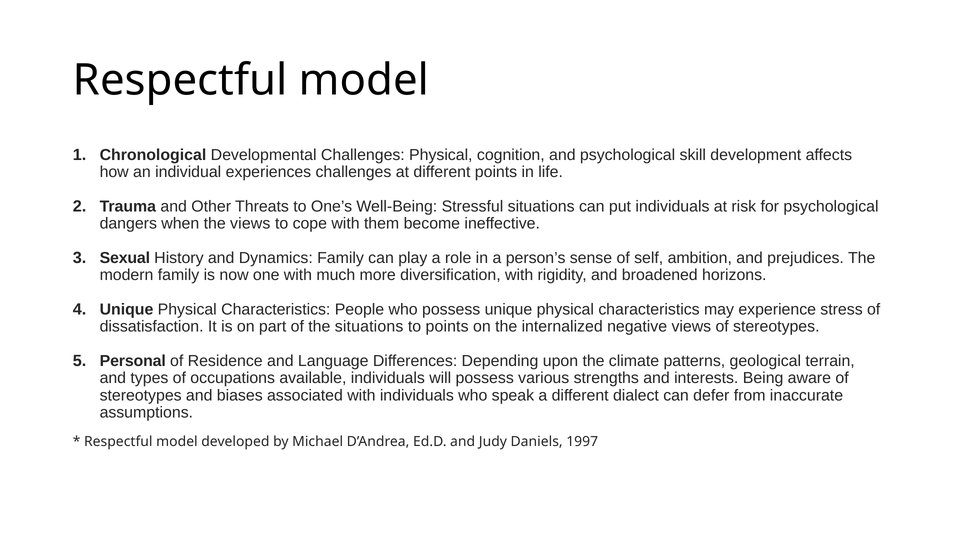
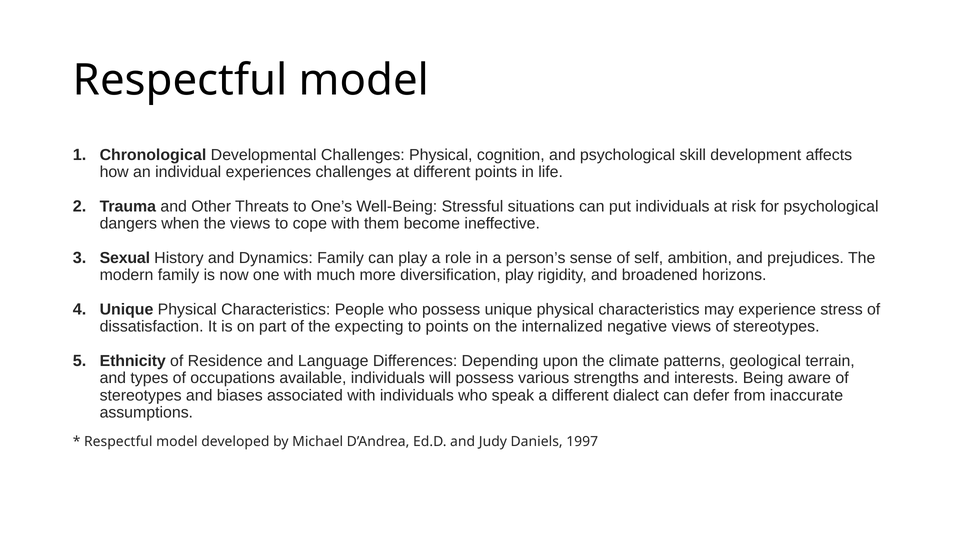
diversification with: with -> play (519, 275)
the situations: situations -> expecting (369, 327)
Personal: Personal -> Ethnicity (133, 361)
